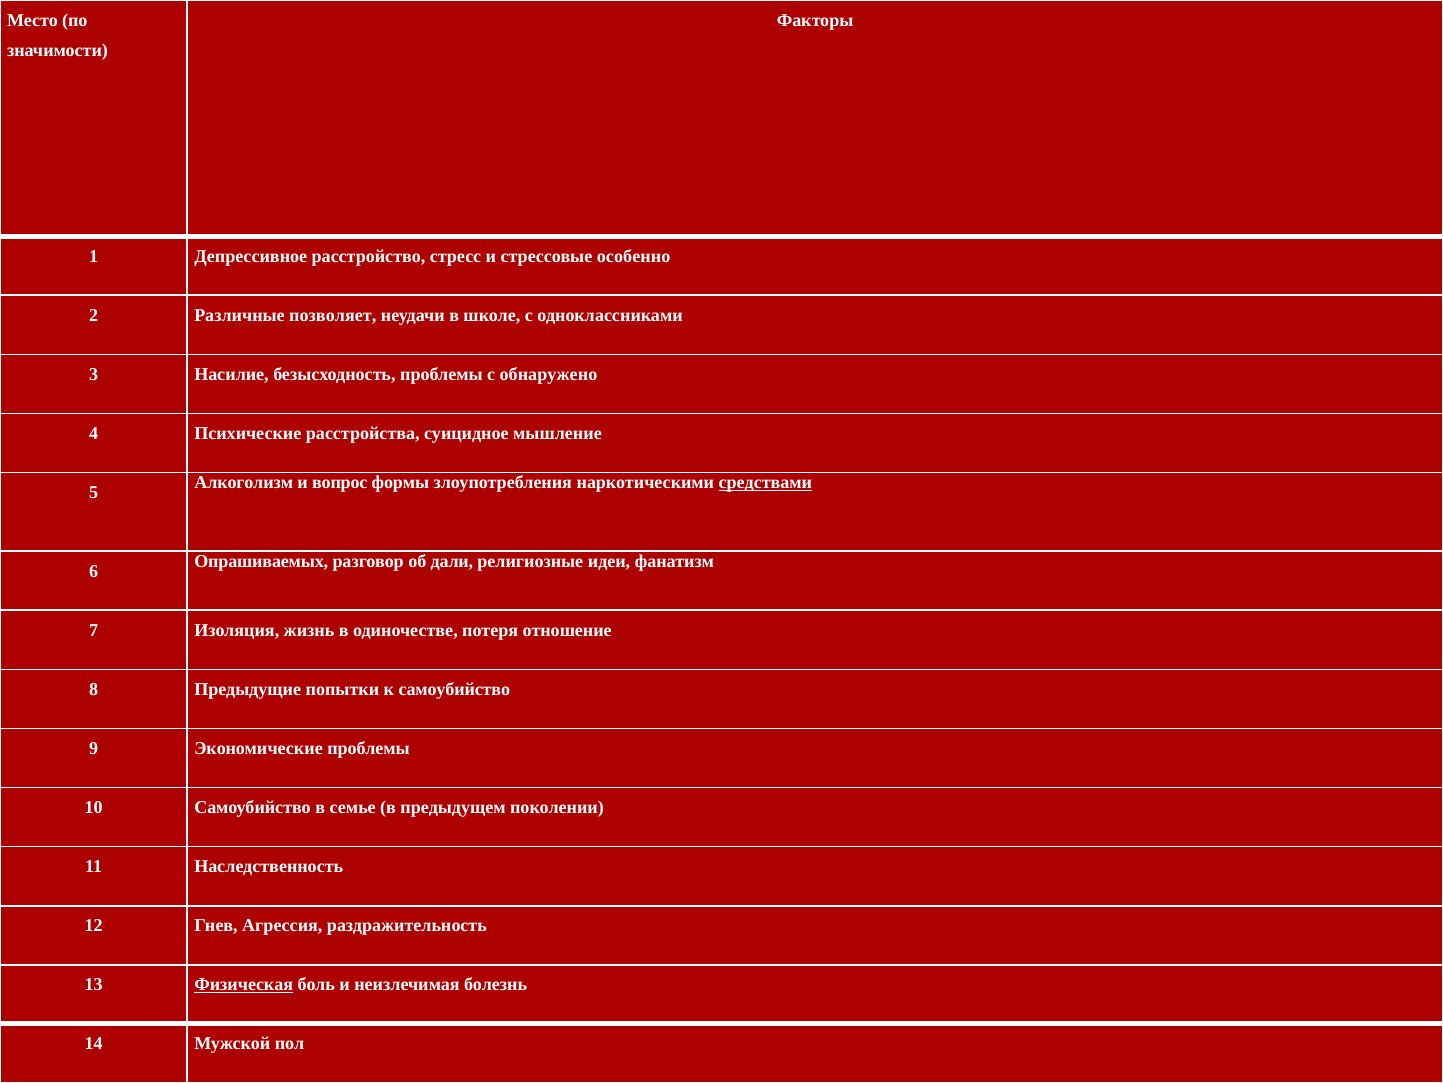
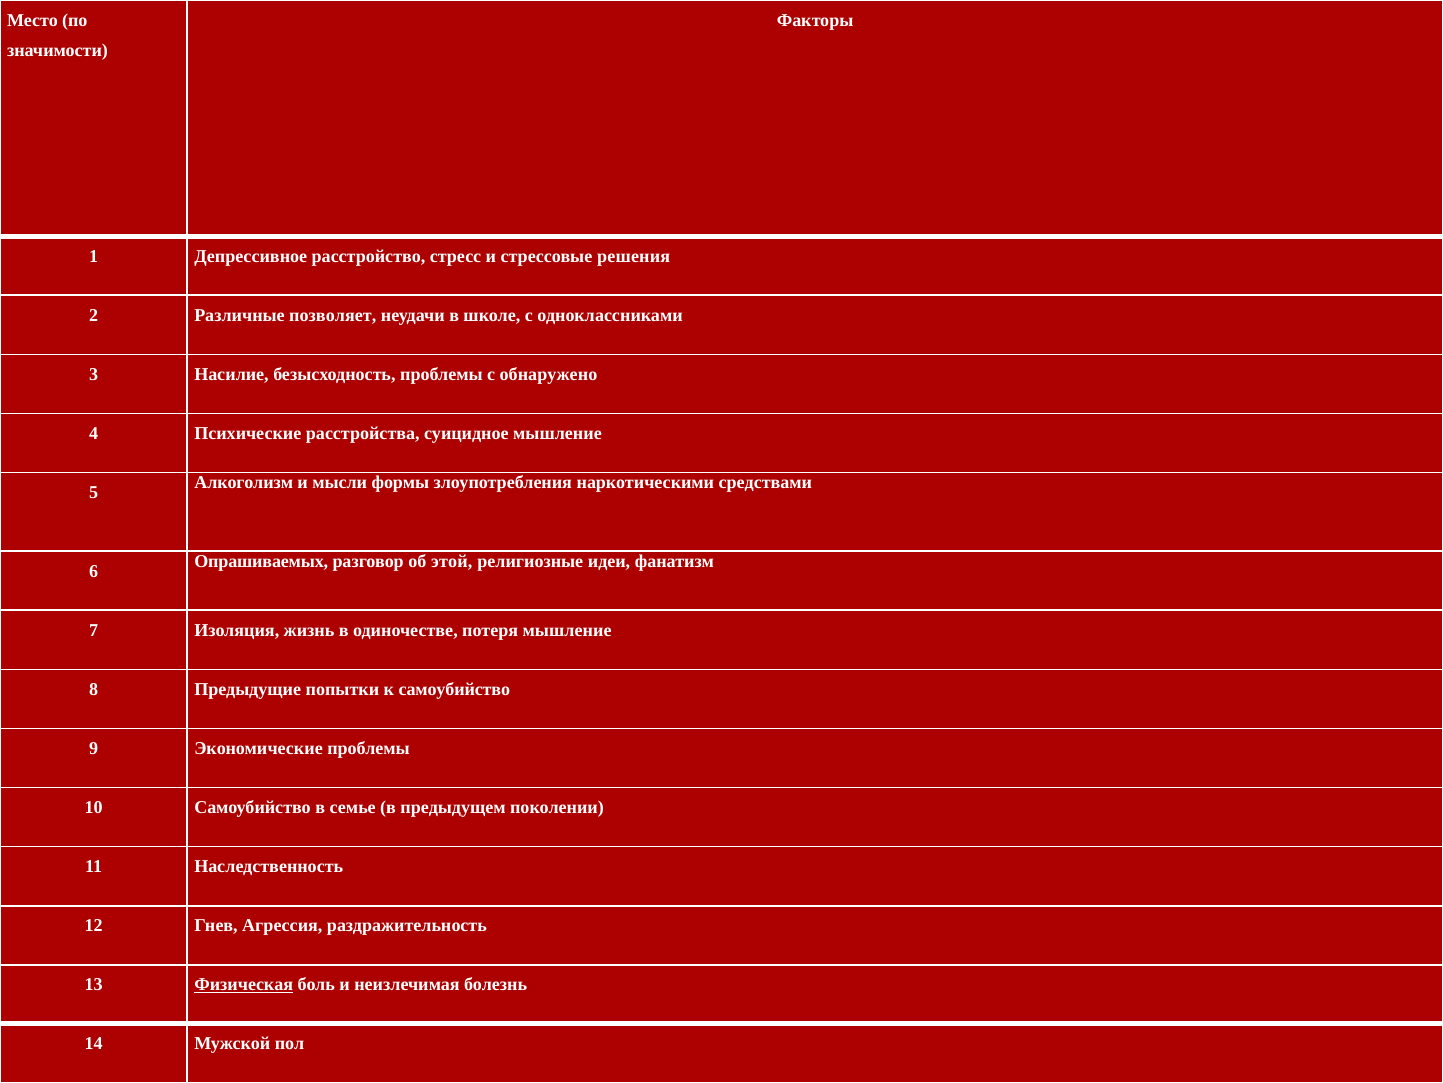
особенно: особенно -> решения (634, 256)
вопрос: вопрос -> мысли (340, 482)
средствами underline: present -> none (765, 482)
дали: дали -> этой (452, 561)
потеря отношение: отношение -> мышление (567, 630)
